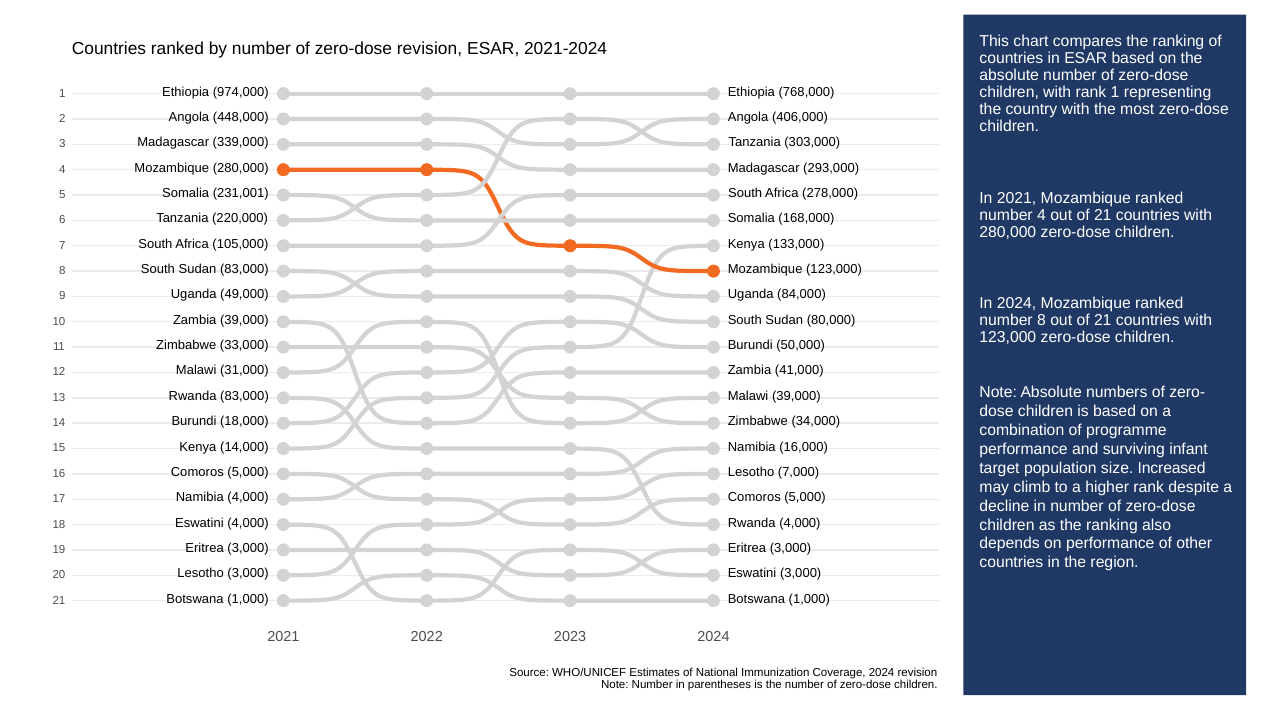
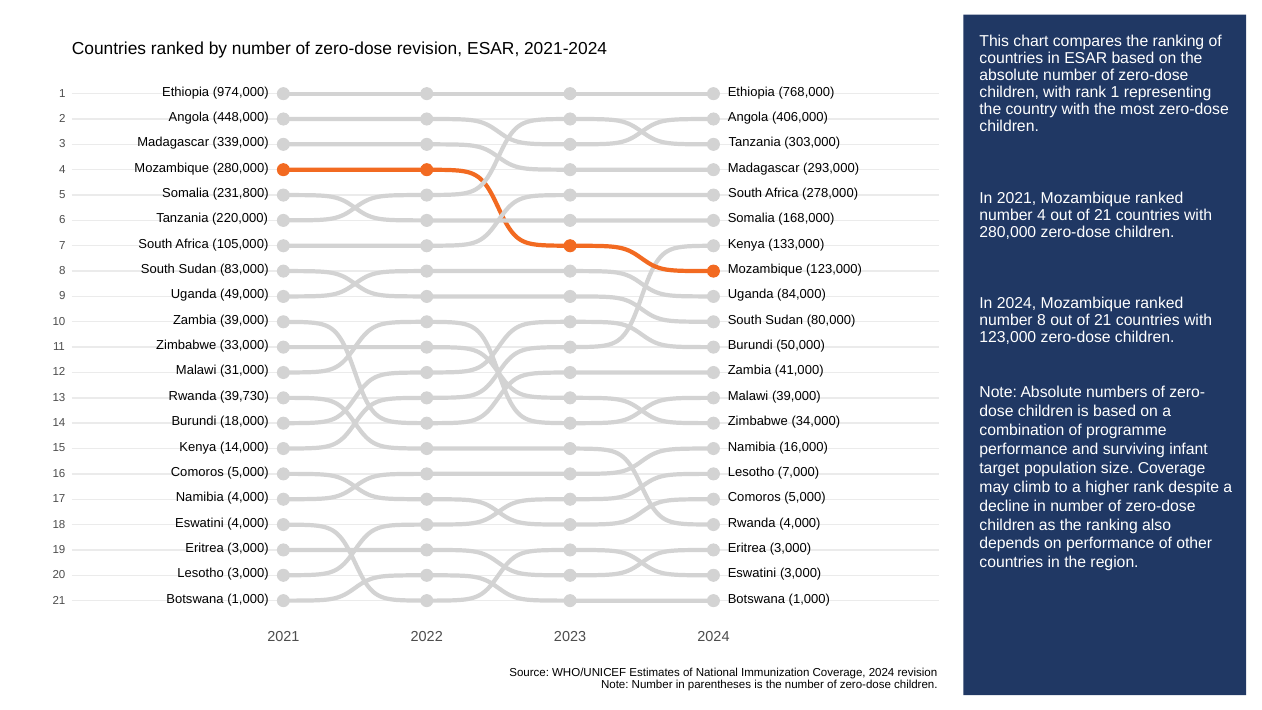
231,001: 231,001 -> 231,800 (241, 193)
Rwanda 83,000: 83,000 -> 39,730 (244, 396)
size Increased: Increased -> Coverage (1172, 468)
